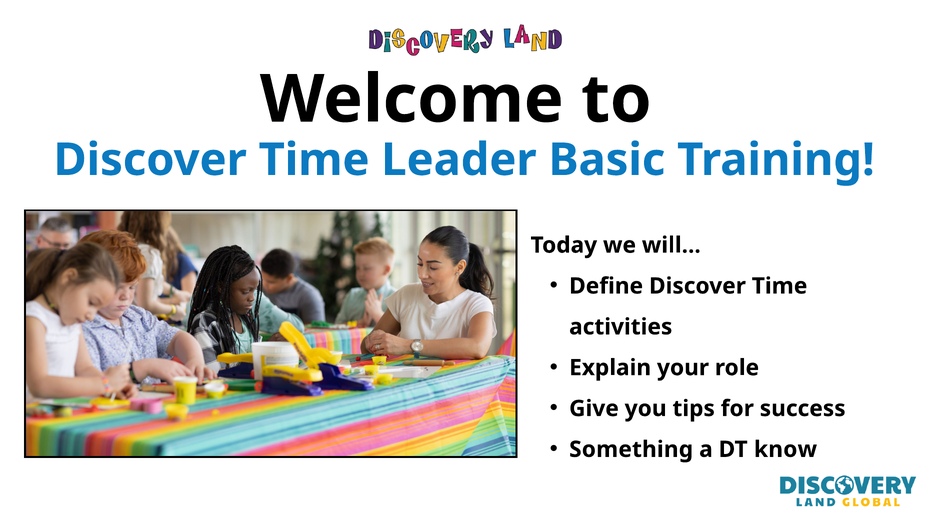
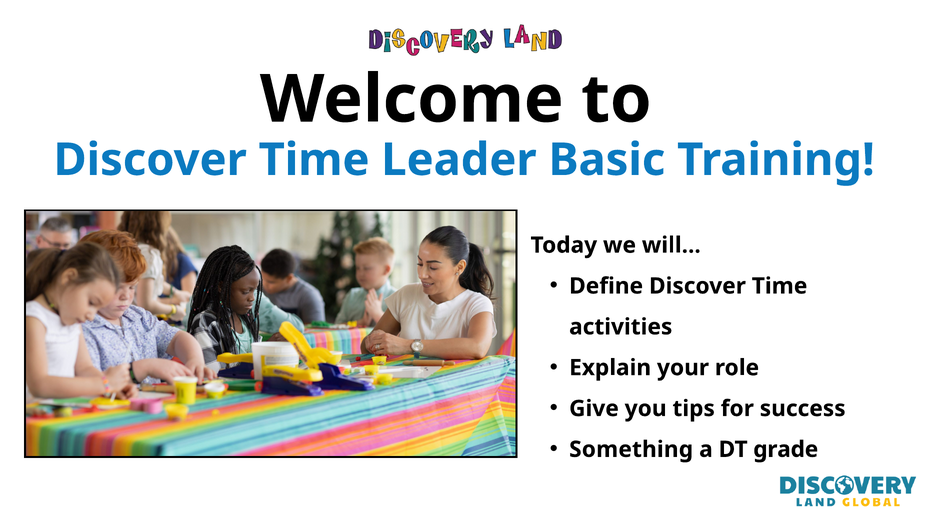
know: know -> grade (786, 449)
